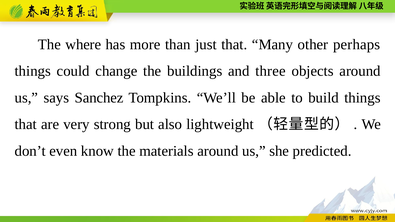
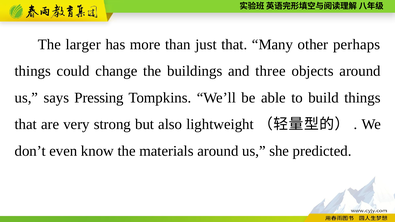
where: where -> larger (83, 44)
Sanchez: Sanchez -> Pressing (99, 98)
